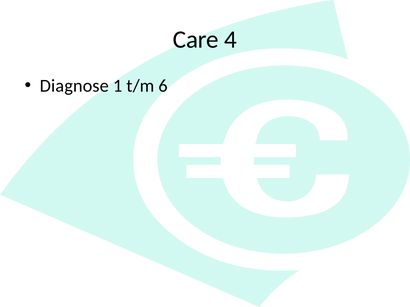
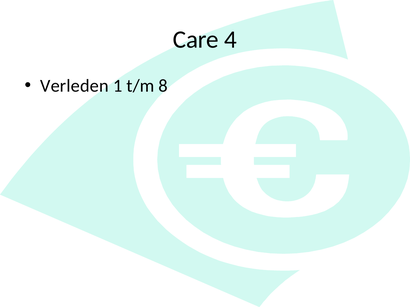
Diagnose: Diagnose -> Verleden (74, 86)
6: 6 -> 8 (163, 86)
